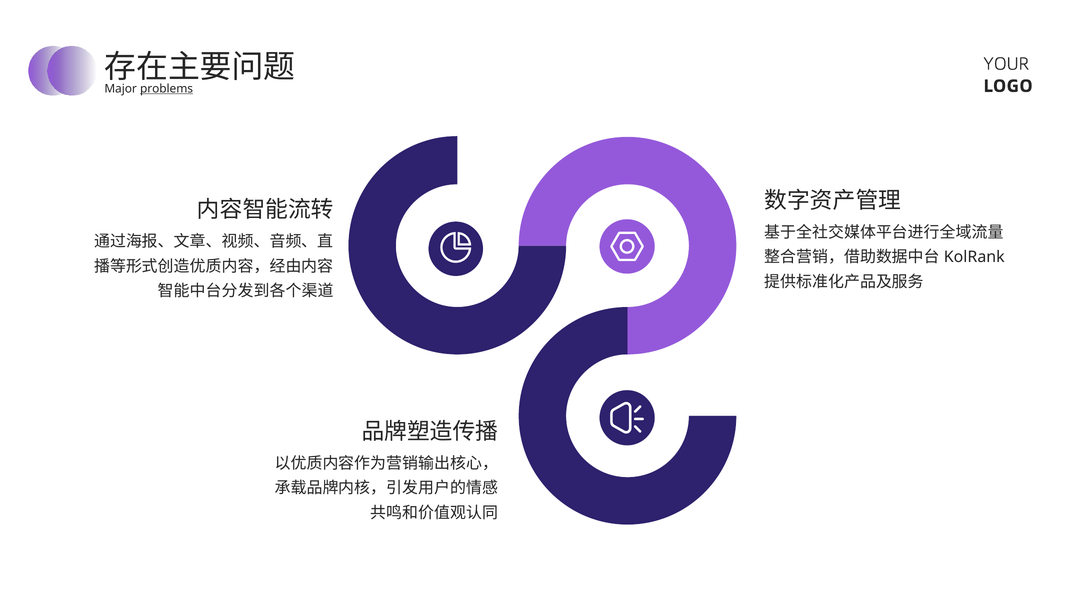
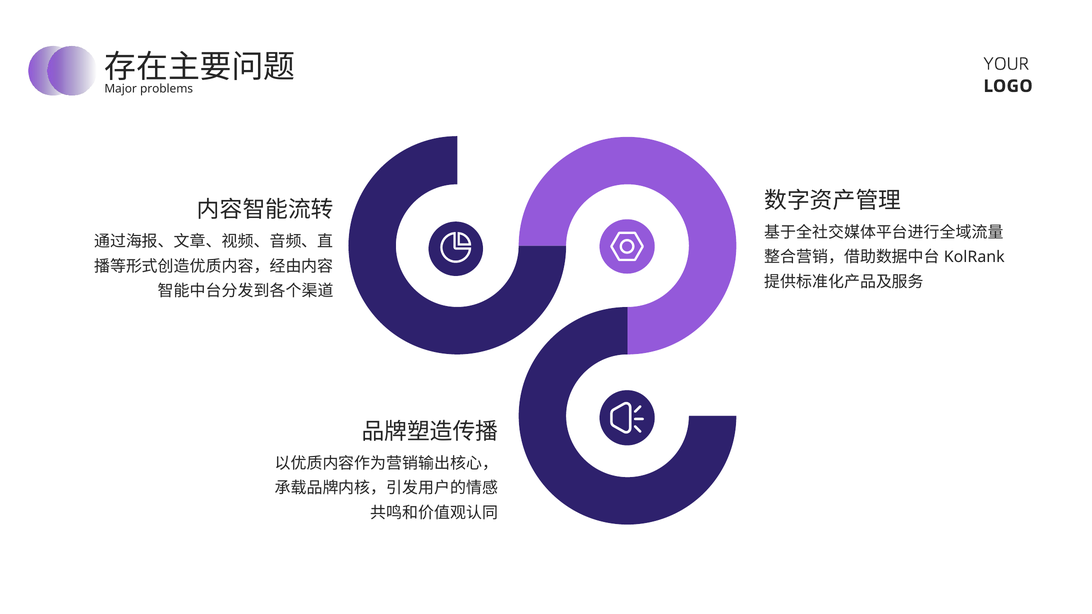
problems underline: present -> none (167, 89)
